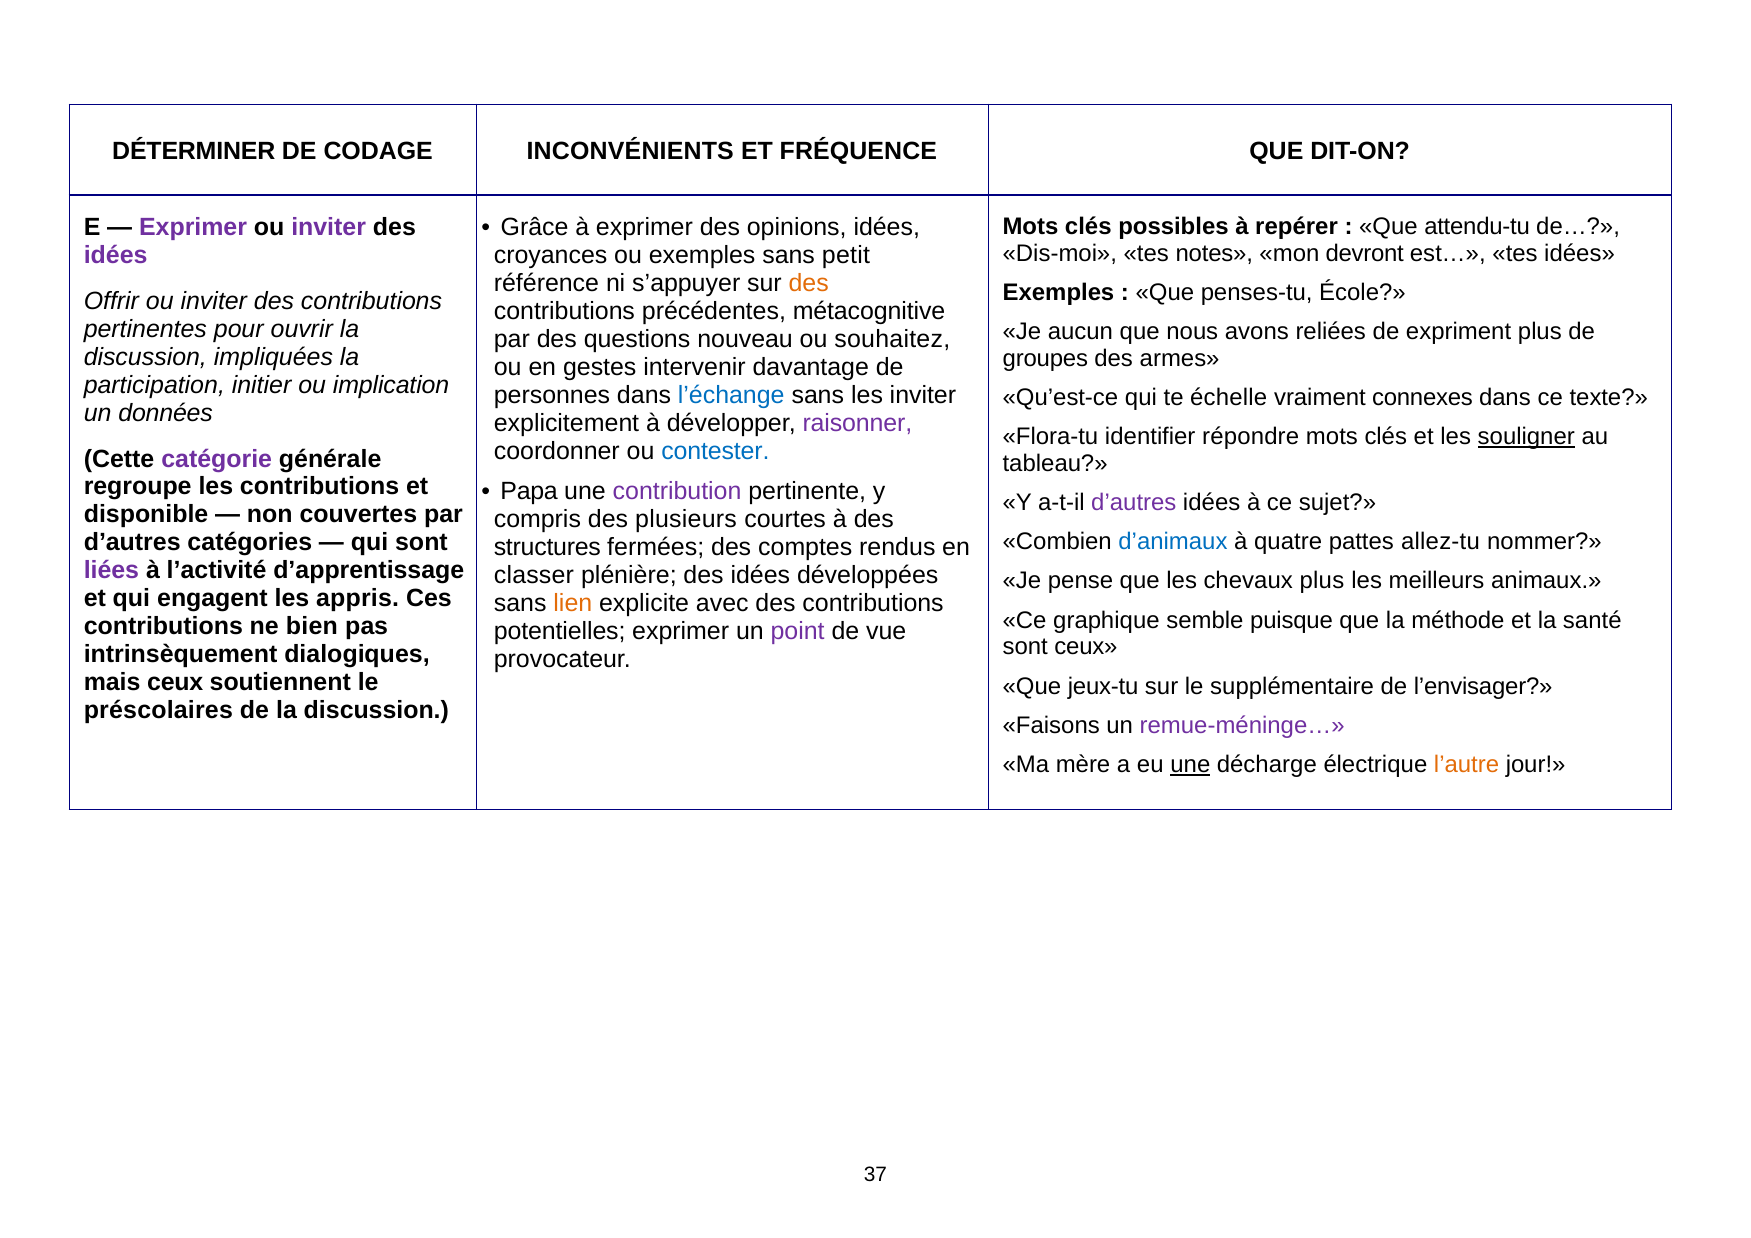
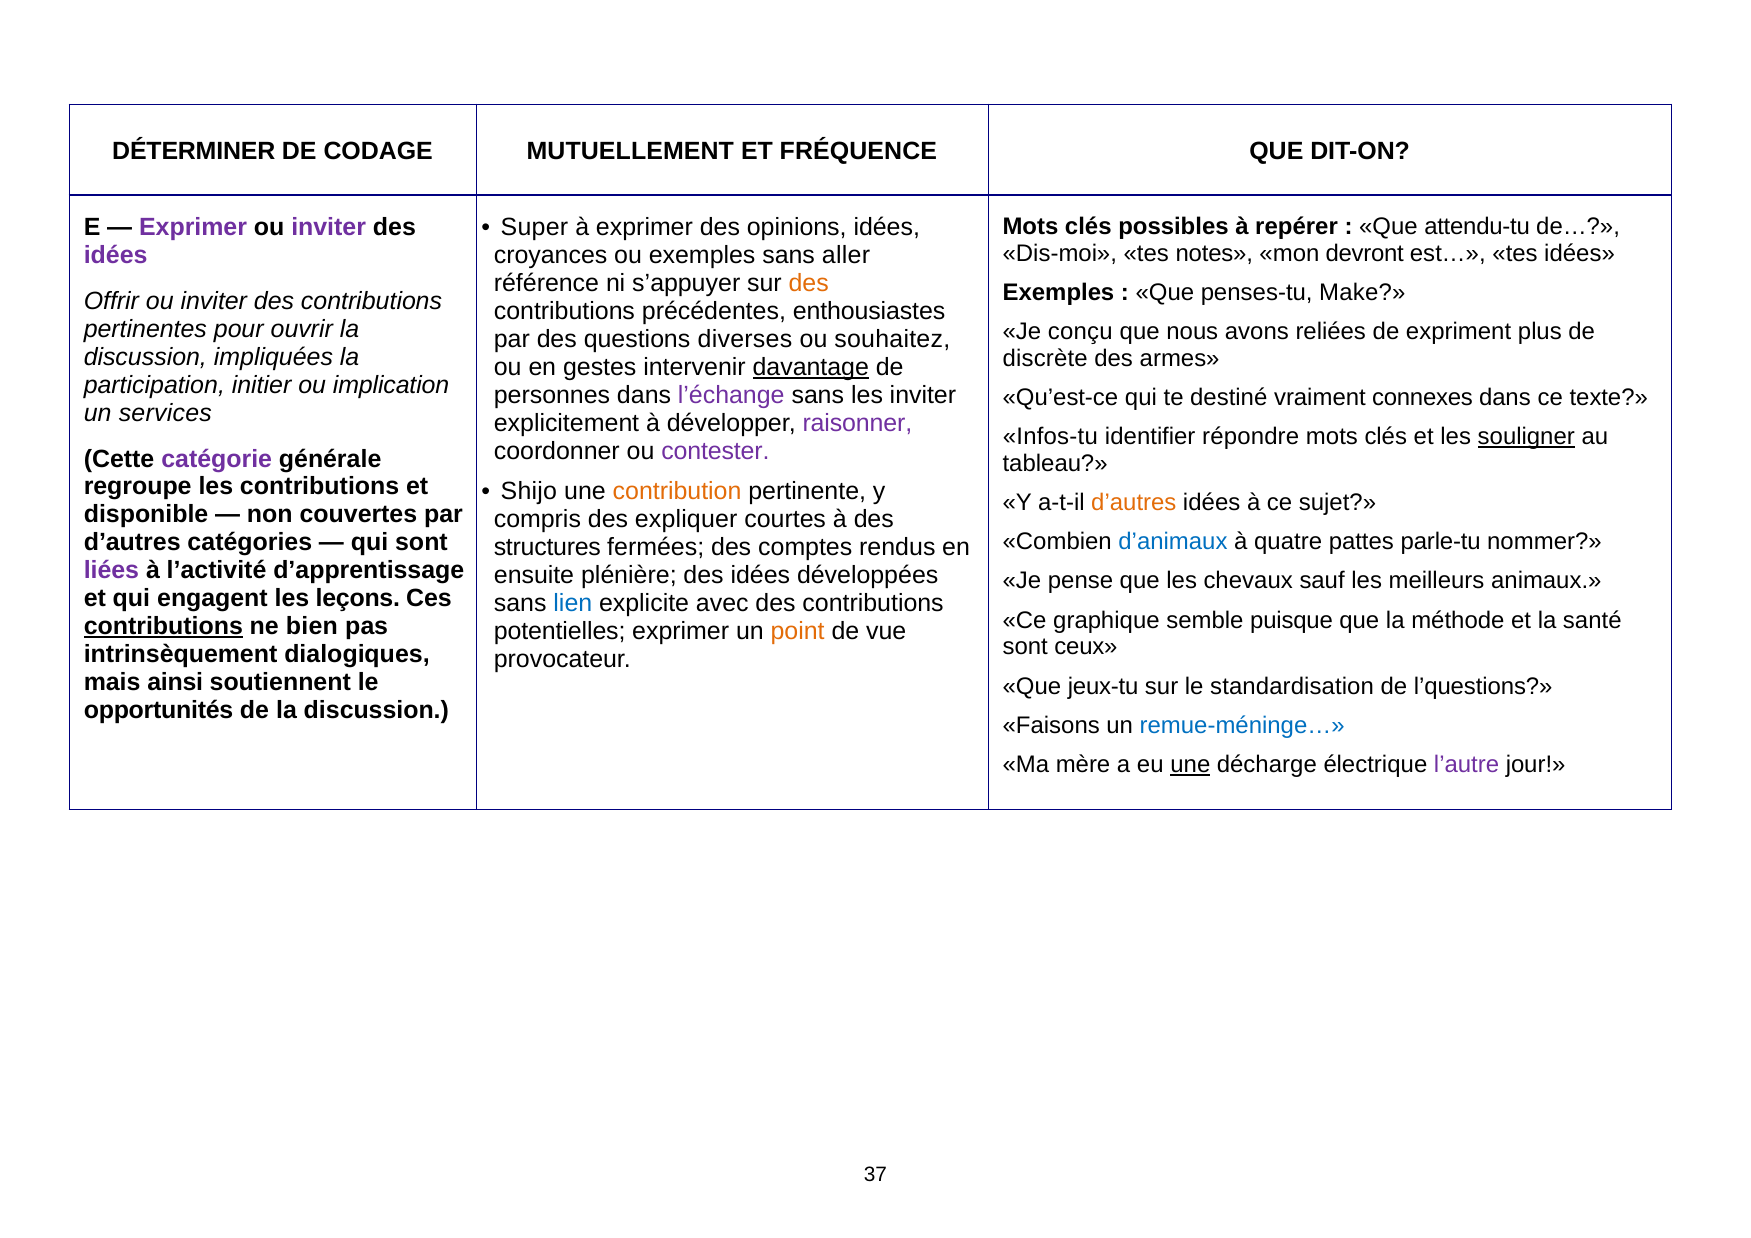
INCONVÉNIENTS: INCONVÉNIENTS -> MUTUELLEMENT (630, 151)
Grâce: Grâce -> Super (534, 228)
petit: petit -> aller (846, 256)
École: École -> Make (1362, 293)
métacognitive: métacognitive -> enthousiastes (869, 312)
aucun: aucun -> conçu (1080, 332)
nouveau: nouveau -> diverses (745, 339)
groupes: groupes -> discrète (1045, 359)
davantage underline: none -> present (811, 367)
l’échange colour: blue -> purple (731, 395)
échelle: échelle -> destiné (1229, 398)
données: données -> services (165, 413)
Flora-tu: Flora-tu -> Infos-tu (1050, 437)
contester colour: blue -> purple (715, 451)
Papa: Papa -> Shijo (529, 492)
contribution colour: purple -> orange (677, 492)
d’autres colour: purple -> orange (1134, 503)
plusieurs: plusieurs -> expliquer (686, 520)
allez-tu: allez-tu -> parle-tu (1441, 542)
classer: classer -> ensuite (534, 575)
chevaux plus: plus -> sauf (1322, 581)
appris: appris -> leçons (358, 599)
lien colour: orange -> blue (573, 603)
contributions underline: none -> present (163, 627)
point colour: purple -> orange (798, 631)
mais ceux: ceux -> ainsi (175, 682)
supplémentaire: supplémentaire -> standardisation (1292, 686)
l’envisager: l’envisager -> l’questions (1483, 686)
préscolaires: préscolaires -> opportunités (159, 710)
remue-méninge… colour: purple -> blue (1242, 726)
l’autre colour: orange -> purple (1467, 765)
